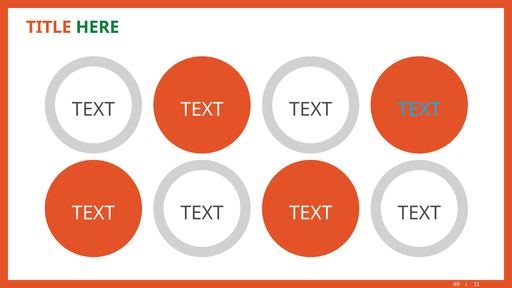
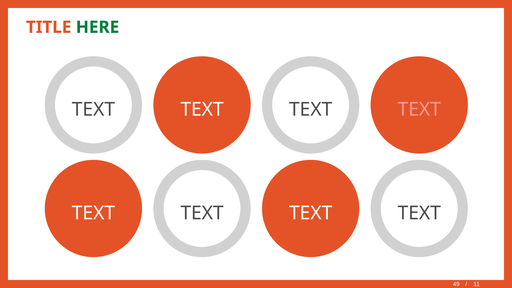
TEXT colour: light blue -> pink (419, 110)
